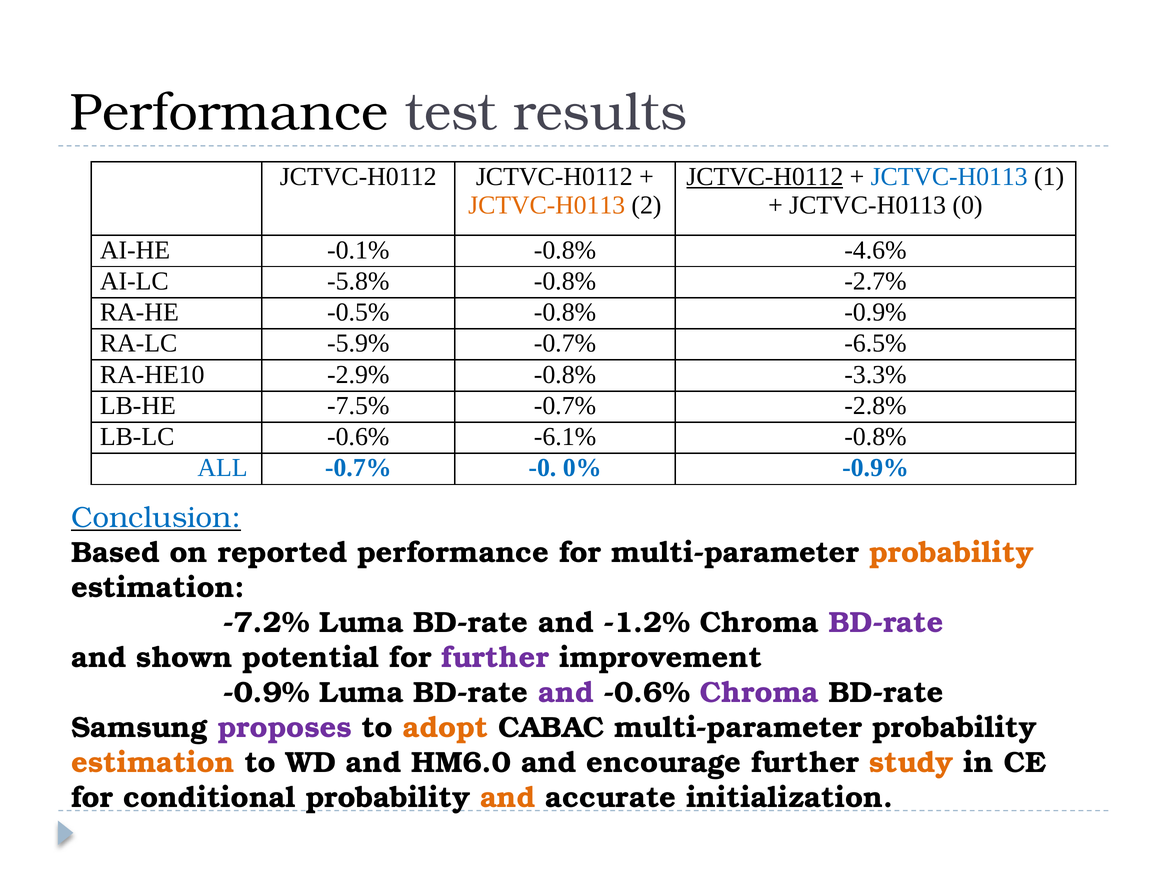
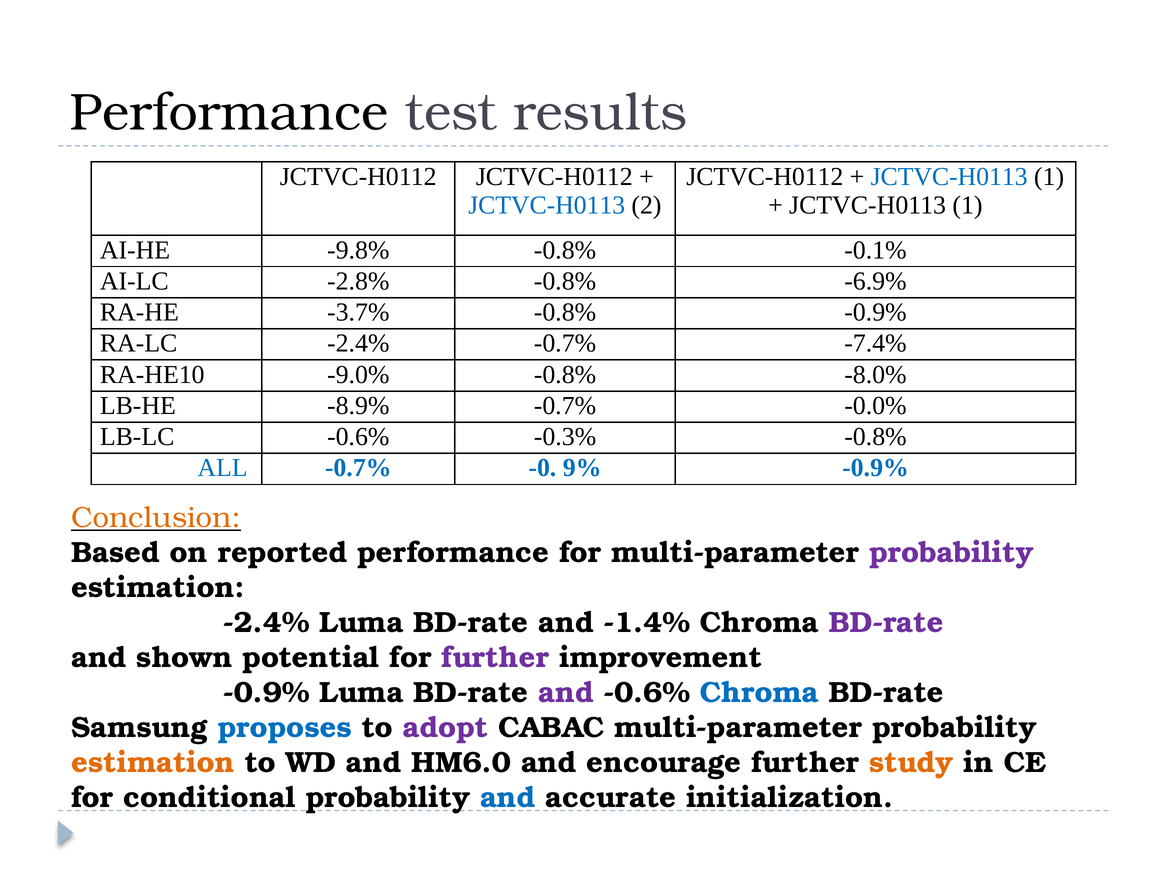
JCTVC-H0112 underline: present -> none (765, 177)
JCTVC-H0113 colour: orange -> blue (547, 205)
0: 0 -> 1 (968, 205)
-0.1%: -0.1% -> -9.8% (358, 250)
-4.6%: -4.6% -> -0.1% (875, 250)
-5.8%: -5.8% -> -2.8% (358, 281)
-2.7%: -2.7% -> -6.9% (875, 281)
-0.5%: -0.5% -> -3.7% (358, 312)
RA-LC -5.9%: -5.9% -> -2.4% (358, 343)
-6.5%: -6.5% -> -7.4% (875, 343)
-2.9%: -2.9% -> -9.0% (358, 375)
-3.3%: -3.3% -> -8.0% (875, 375)
-7.5%: -7.5% -> -8.9% (358, 406)
-2.8%: -2.8% -> -0.0% (875, 406)
-6.1%: -6.1% -> -0.3% (565, 437)
0%: 0% -> 9% (582, 468)
Conclusion colour: blue -> orange (156, 518)
probability colour: orange -> purple (951, 553)
-7.2%: -7.2% -> -2.4% (266, 623)
-1.2%: -1.2% -> -1.4% (647, 623)
Chroma colour: purple -> blue (759, 693)
proposes colour: purple -> blue (285, 728)
adopt colour: orange -> purple (446, 728)
and colour: orange -> blue (508, 798)
